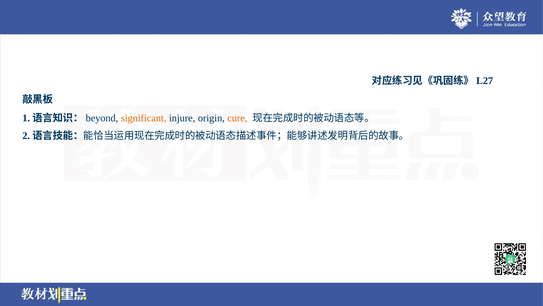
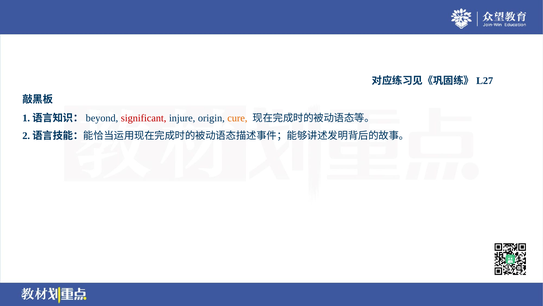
significant colour: orange -> red (144, 118)
